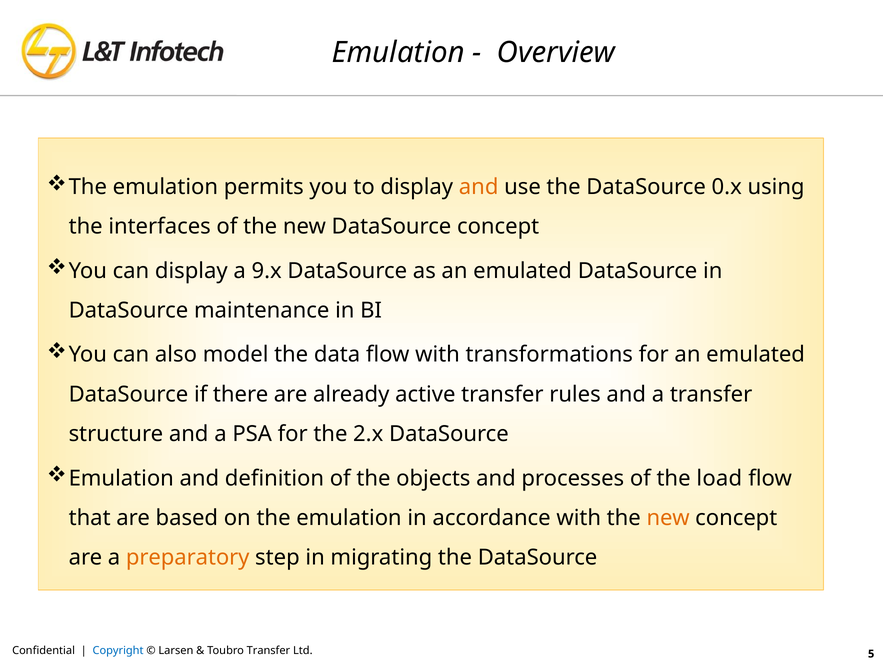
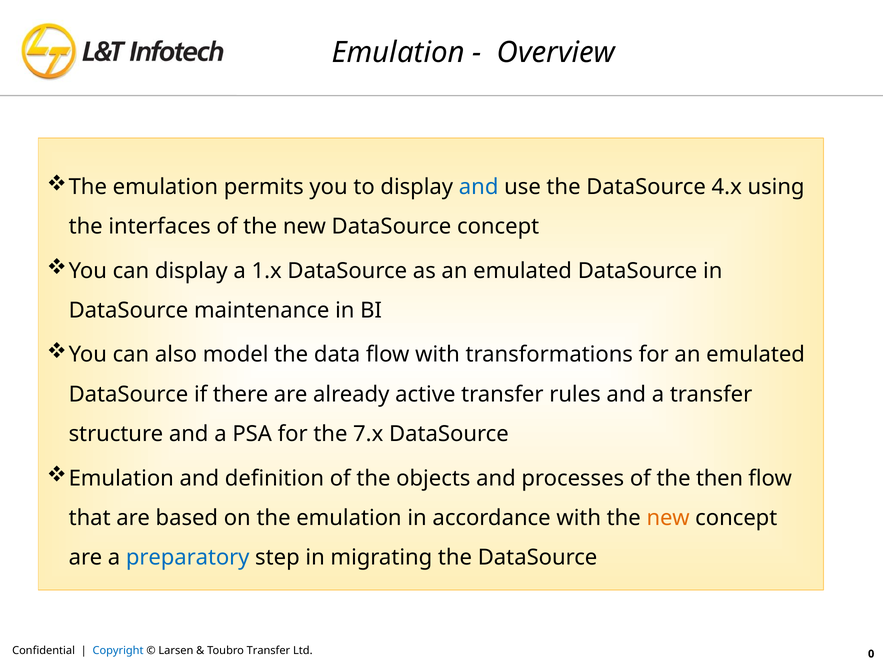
and colour: orange -> blue (479, 187)
0.x: 0.x -> 4.x (727, 187)
9.x: 9.x -> 1.x (267, 271)
2.x: 2.x -> 7.x (368, 434)
load: load -> then (720, 478)
preparatory colour: orange -> blue (188, 558)
5: 5 -> 0 (871, 654)
